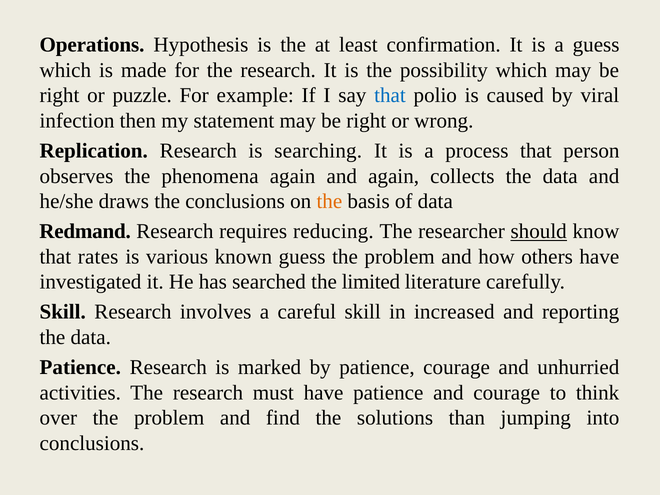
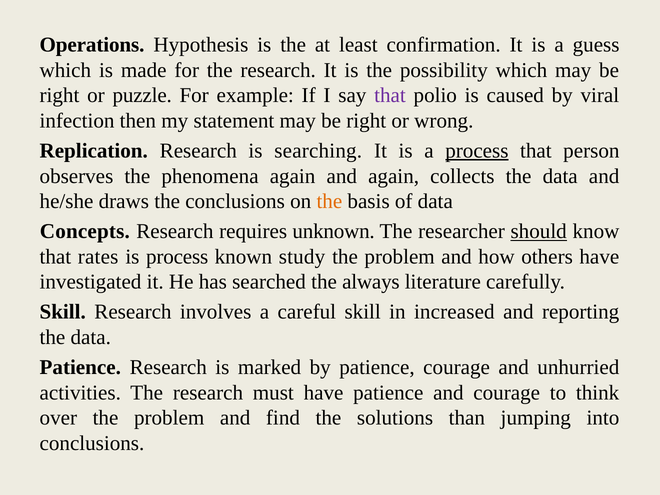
that colour: blue -> purple (390, 95)
process underline: none -> present (477, 151)
Redmand: Redmand -> Concepts (85, 231)
reducing: reducing -> unknown (334, 231)
is various: various -> process (177, 257)
known guess: guess -> study (302, 257)
limited: limited -> always (371, 282)
